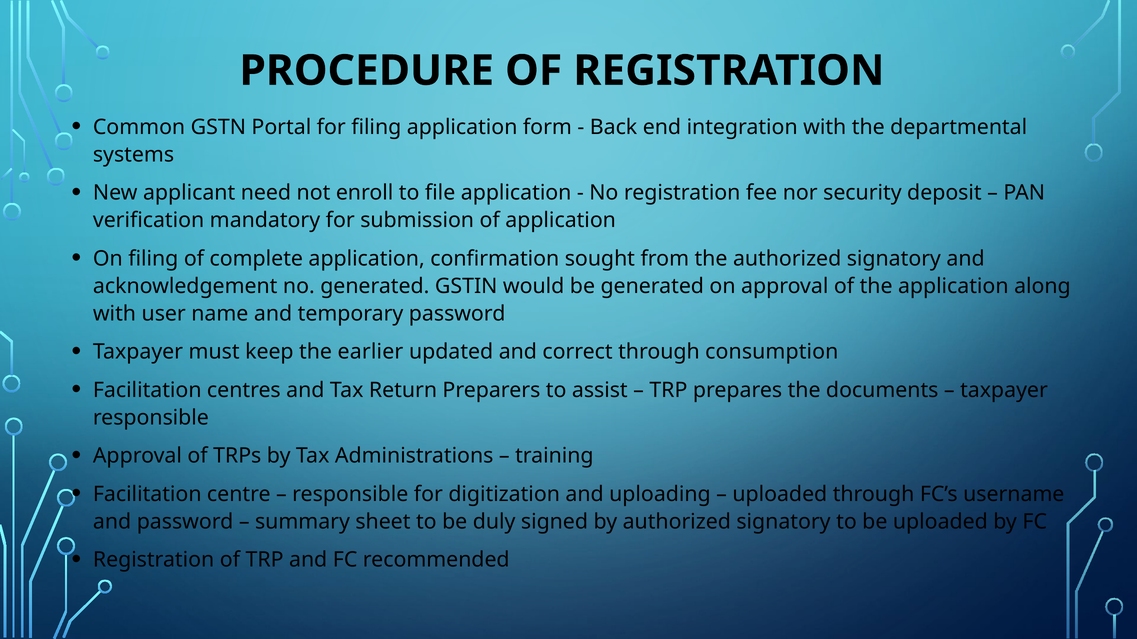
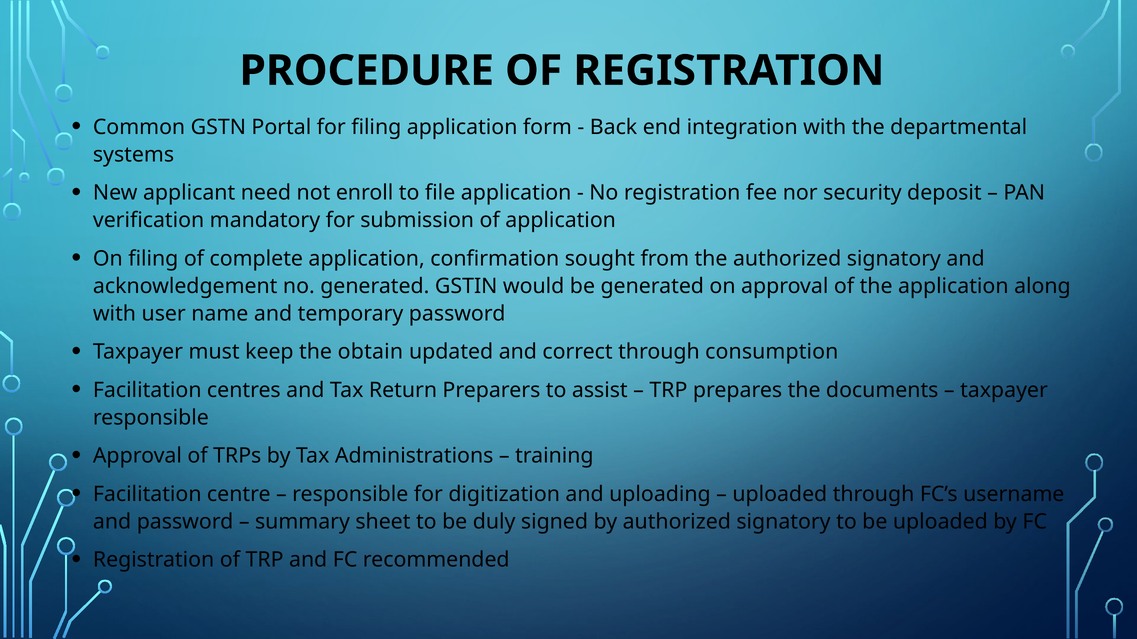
earlier: earlier -> obtain (370, 352)
